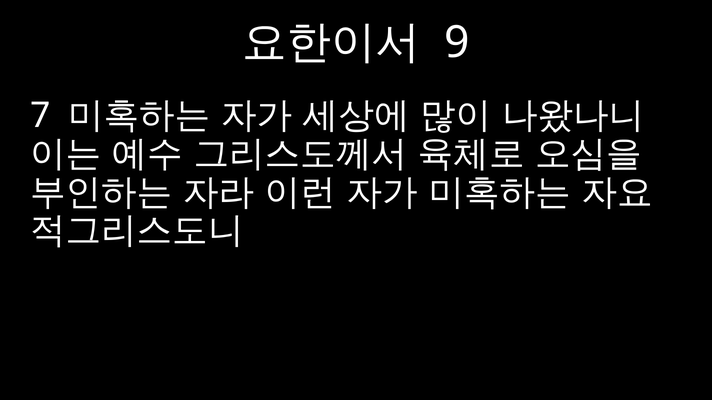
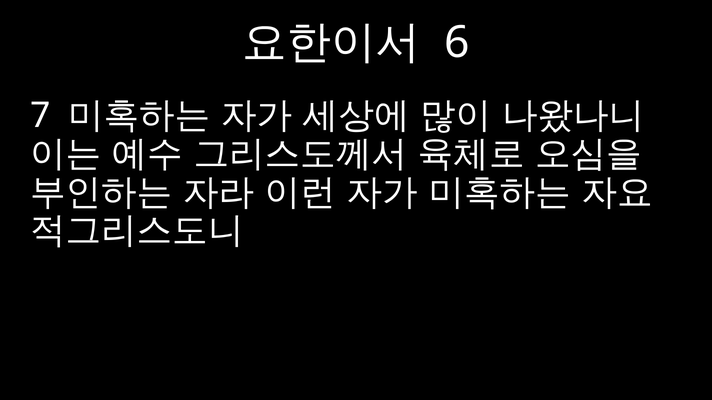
9: 9 -> 6 (457, 43)
